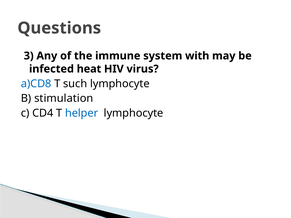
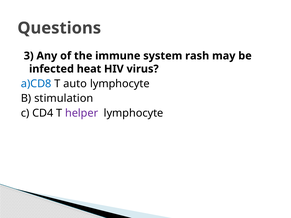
with: with -> rash (197, 56)
such: such -> auto (75, 84)
helper colour: blue -> purple (82, 113)
